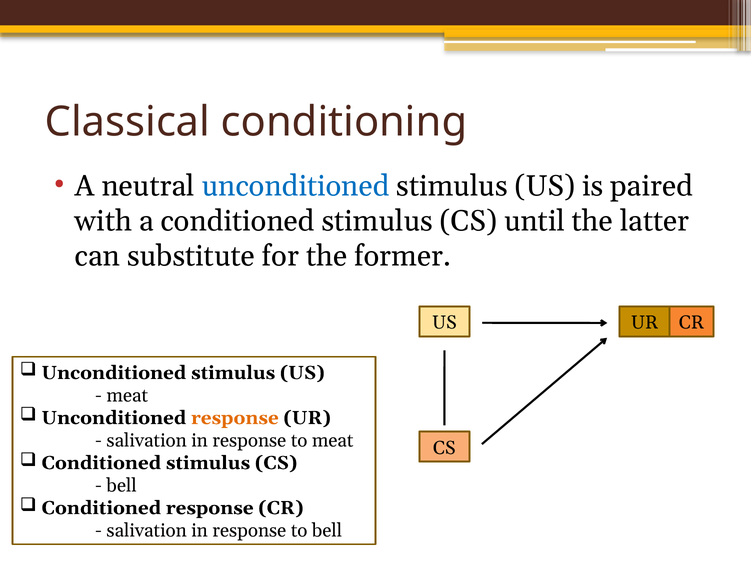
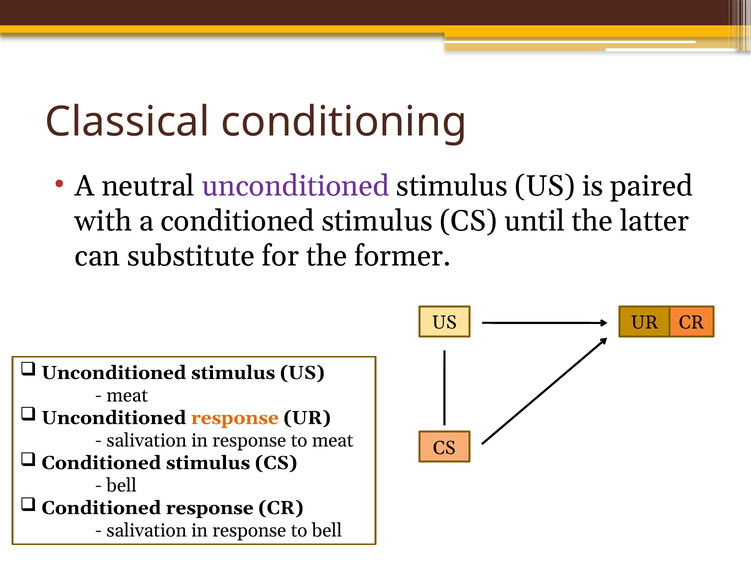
unconditioned colour: blue -> purple (296, 186)
